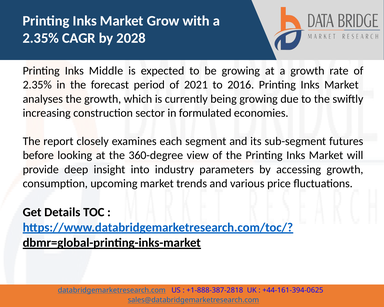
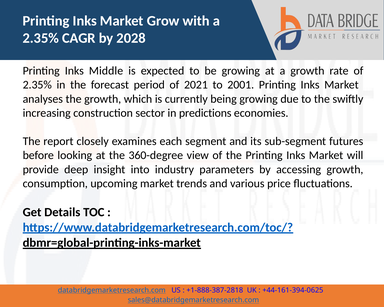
2016: 2016 -> 2001 (241, 85)
formulated: formulated -> predictions (205, 113)
